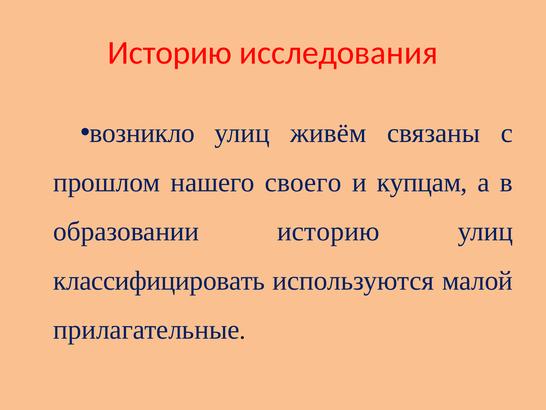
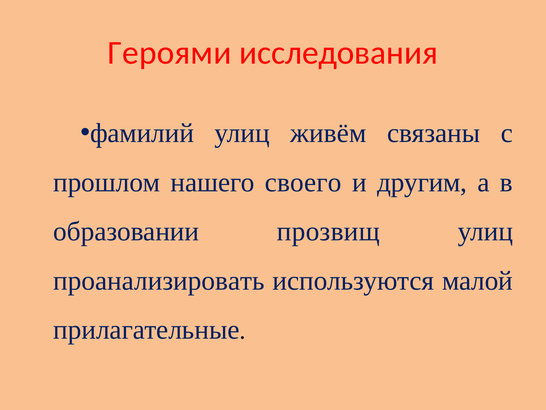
Историю: Историю -> Героями (170, 53)
возникло: возникло -> фамилий (142, 133)
купцам: купцам -> другим (422, 182)
образовании историю: историю -> прозвищ (328, 231)
классифицировать: классифицировать -> проанализировать (159, 280)
